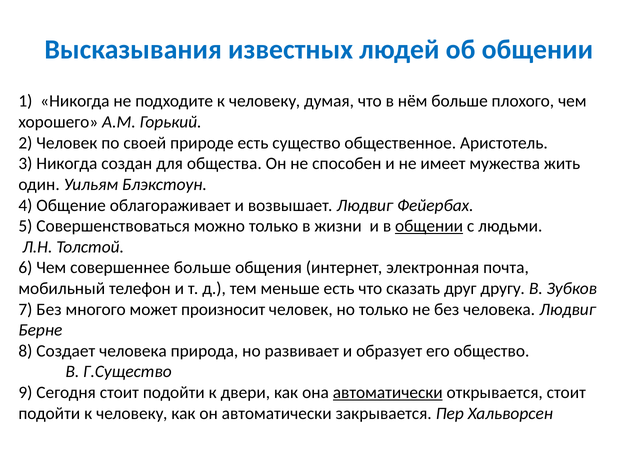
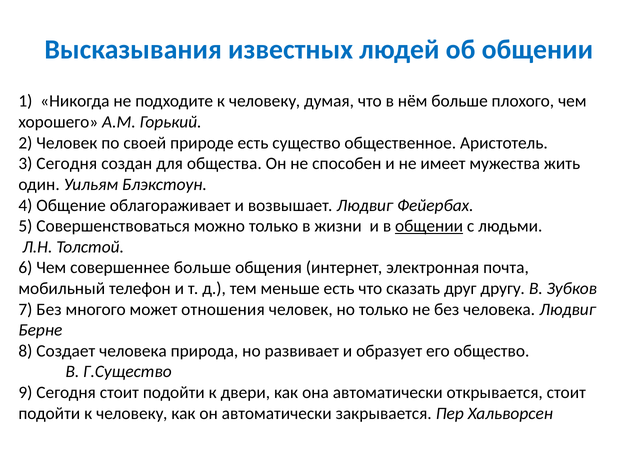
3 Никогда: Никогда -> Сегодня (67, 164)
произносит: произносит -> отношения (223, 309)
автоматически underline: present -> none (388, 393)
